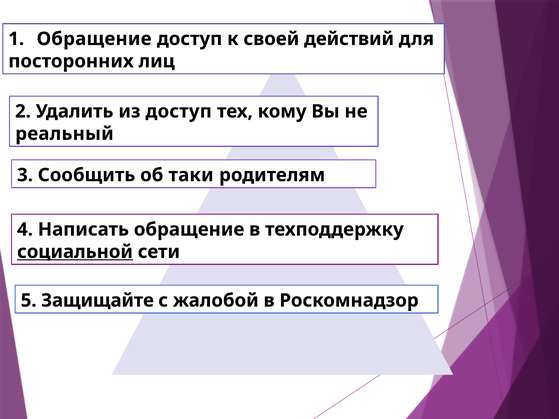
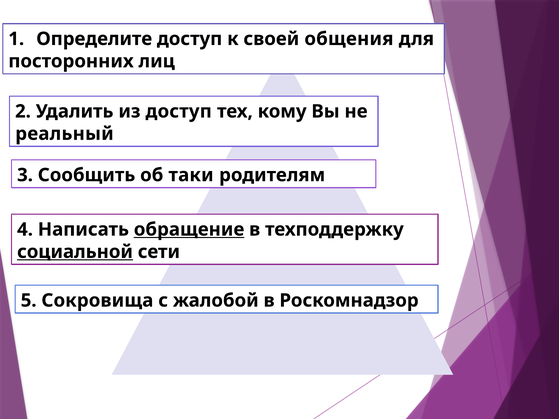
Обращение: Обращение -> Определите (94, 39)
действий: действий -> общения (349, 39)
обращение underline: none -> present (189, 230)
Защищайте: Защищайте -> Сокровища (97, 301)
